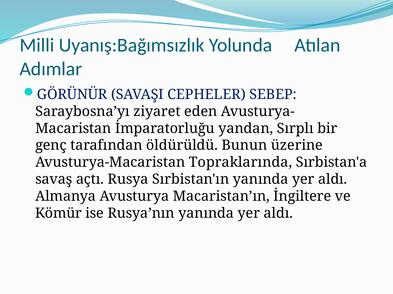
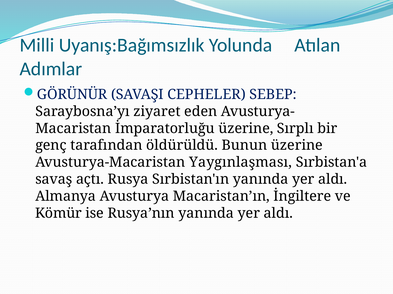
İmparatorluğu yandan: yandan -> üzerine (246, 129)
Topraklarında: Topraklarında -> Yaygınlaşması (240, 163)
